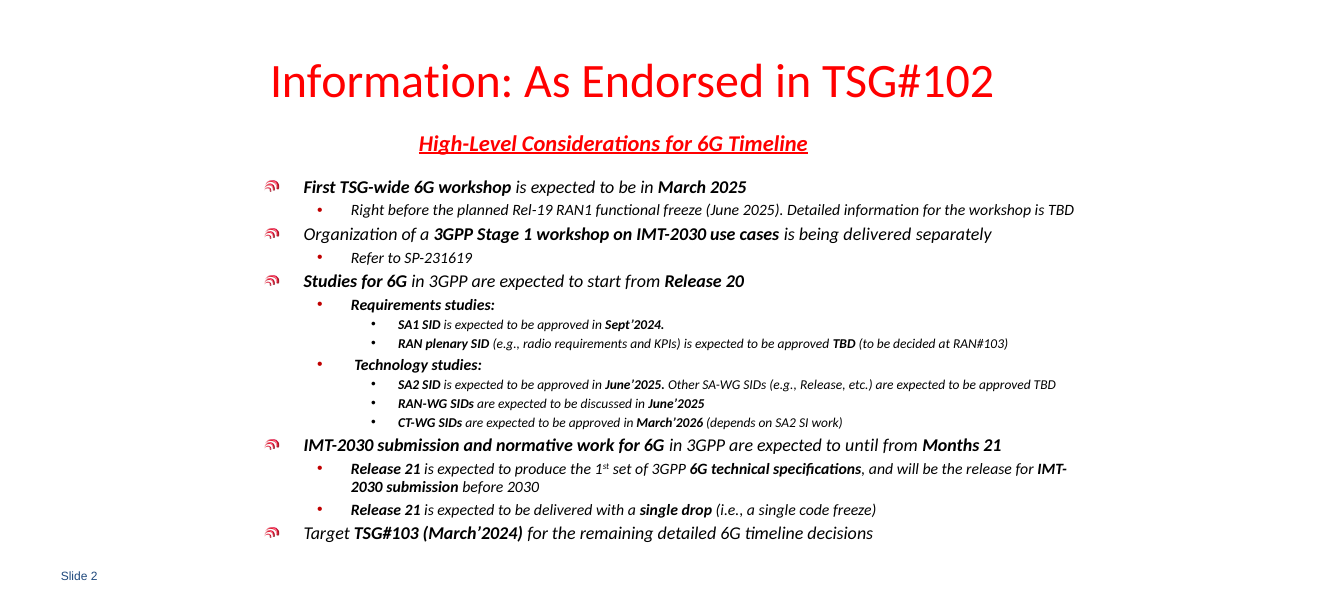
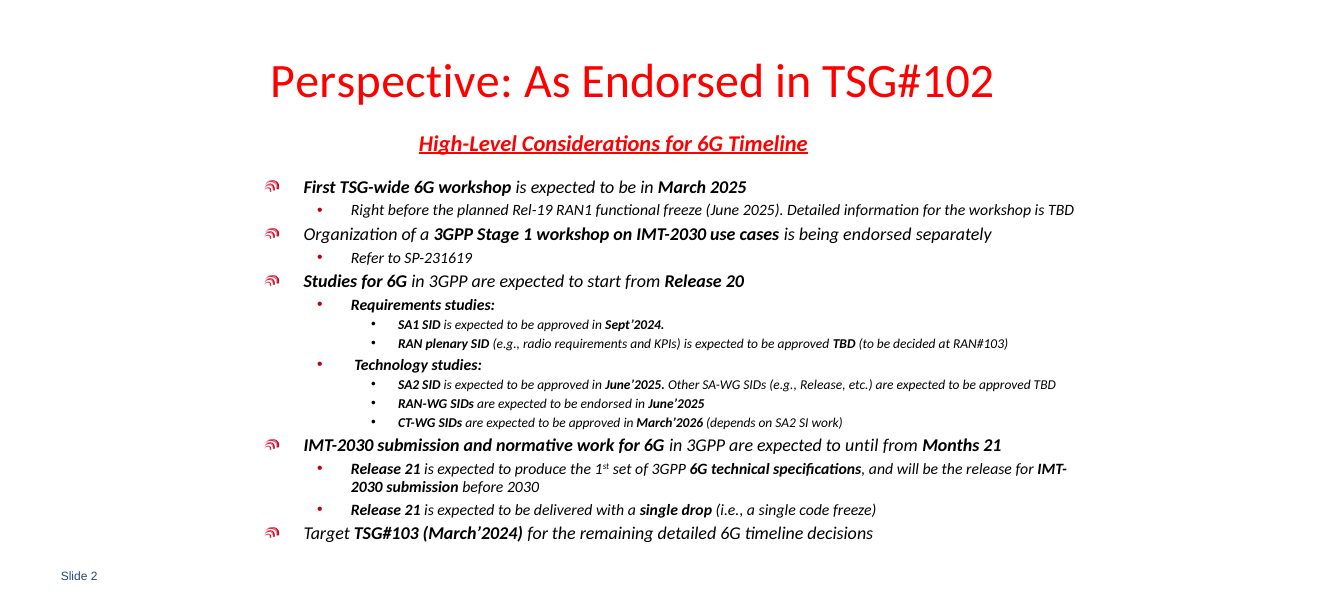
Information: Information -> Perspective (392, 81)
being delivered: delivered -> endorsed (877, 235)
be discussed: discussed -> endorsed (606, 404)
